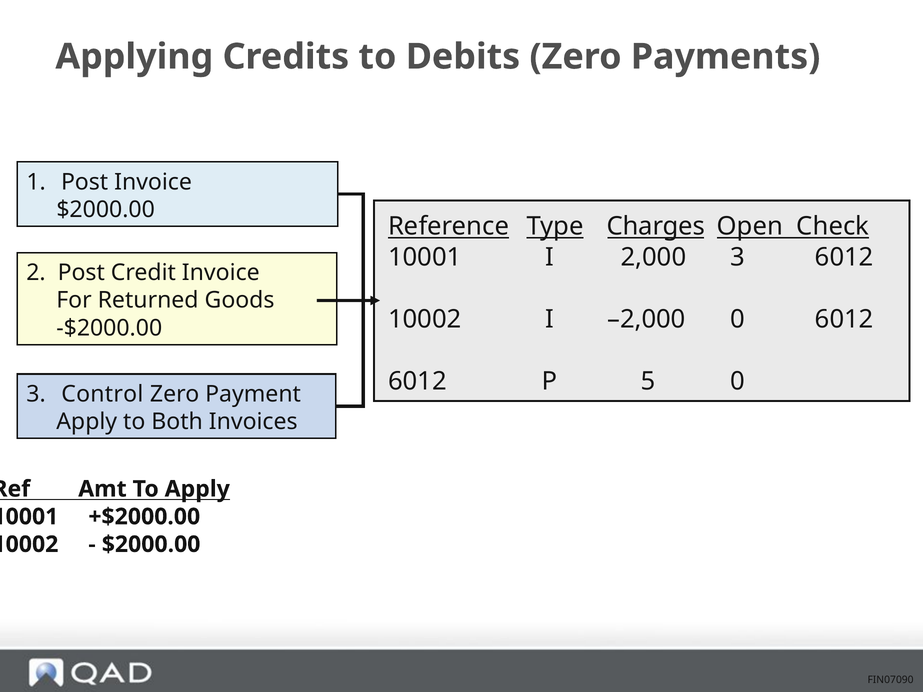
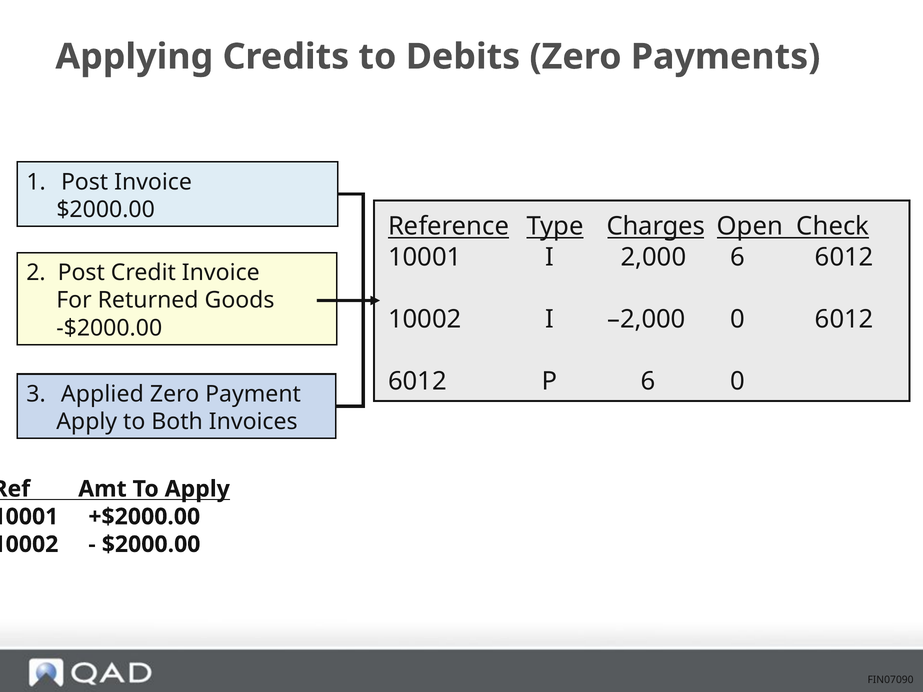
2,000 3: 3 -> 6 (737, 257)
P 5: 5 -> 6 (648, 382)
Control: Control -> Applied (102, 394)
